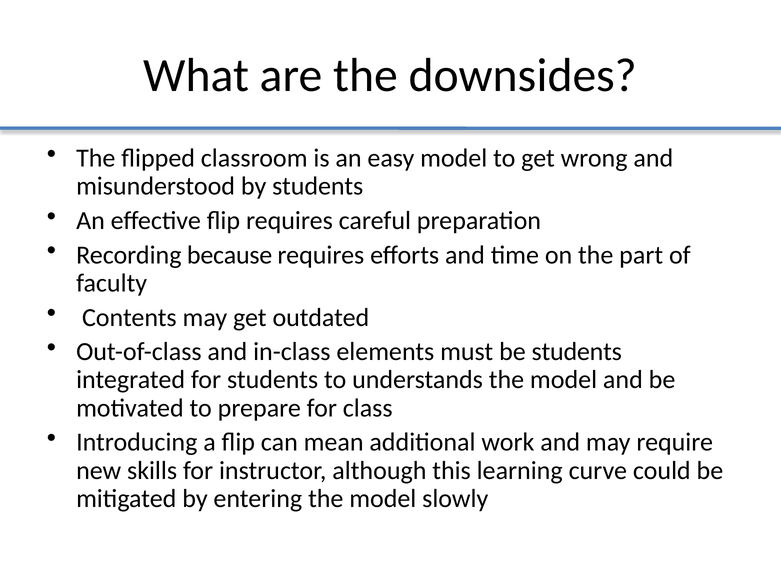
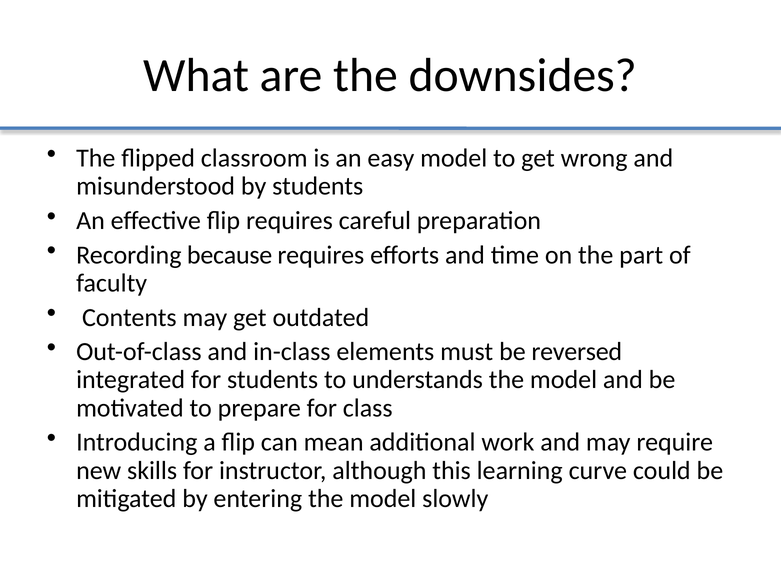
be students: students -> reversed (577, 352)
